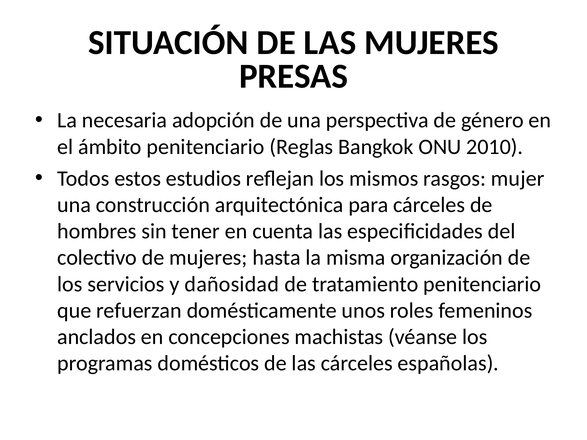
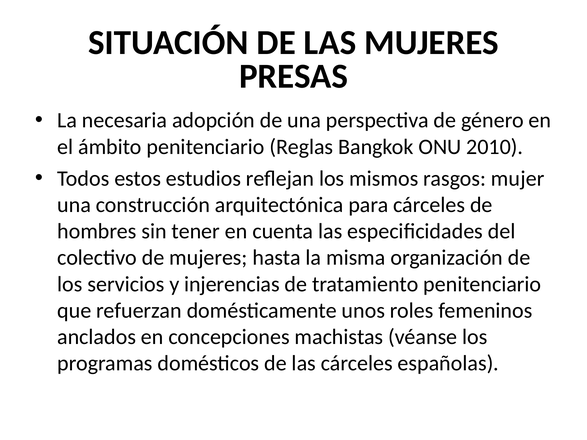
dañosidad: dañosidad -> injerencias (232, 284)
